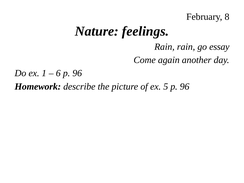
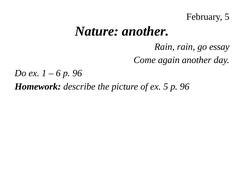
February 8: 8 -> 5 (227, 17)
Nature feelings: feelings -> another (145, 31)
